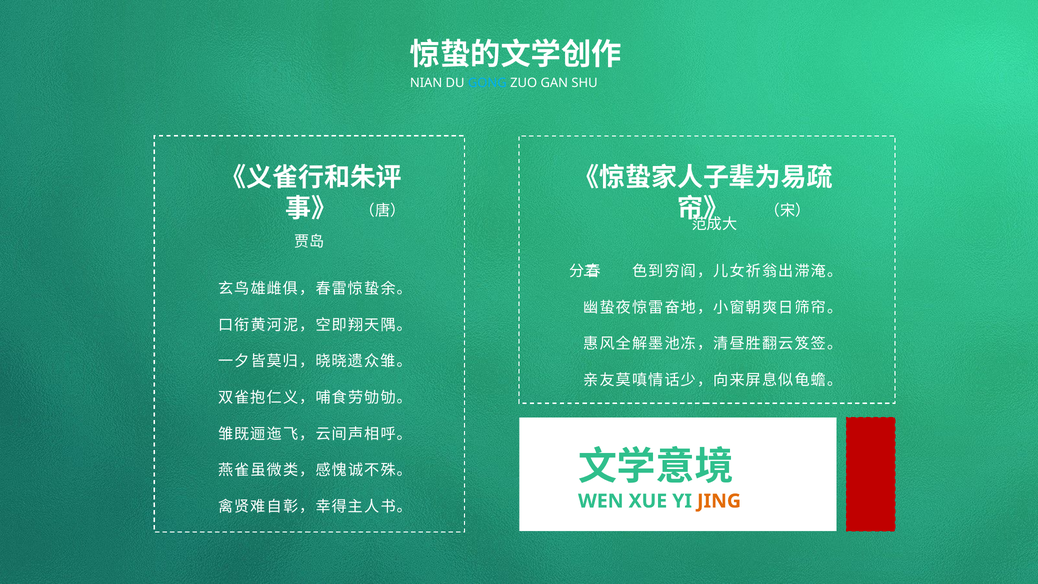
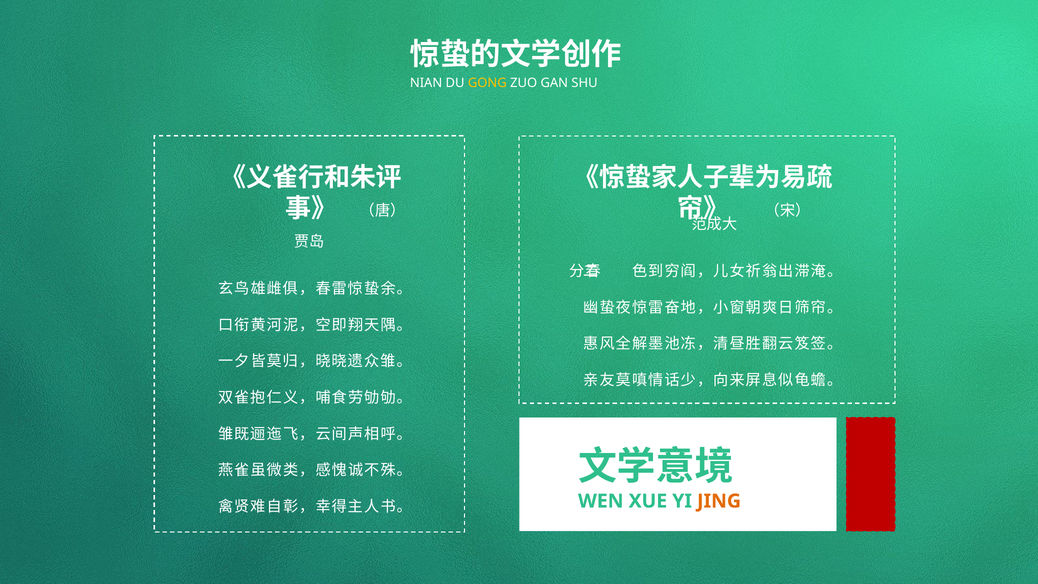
GONG colour: light blue -> yellow (487, 83)
